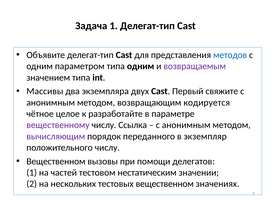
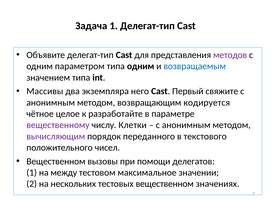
методов colour: blue -> purple (230, 55)
возвращаемым colour: purple -> blue (195, 66)
двух: двух -> него (140, 91)
Ссылка: Ссылка -> Клетки (133, 125)
экземпляр: экземпляр -> текстового (205, 137)
положительного числу: числу -> чисел (107, 148)
частей: частей -> между (64, 173)
нестатическим: нестатическим -> максимальное (147, 173)
